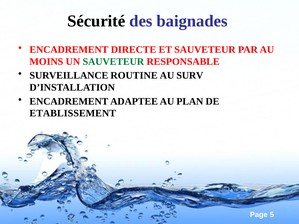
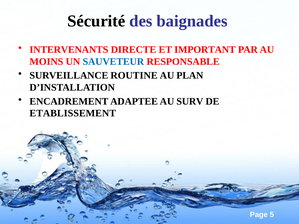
ENCADREMENT: ENCADREMENT -> INTERVENANTS (69, 50)
ET SAUVETEUR: SAUVETEUR -> IMPORTANT (205, 50)
SAUVETEUR colour: green -> blue (113, 62)
SURV: SURV -> PLAN (190, 76)
PLAN: PLAN -> SURV (190, 101)
